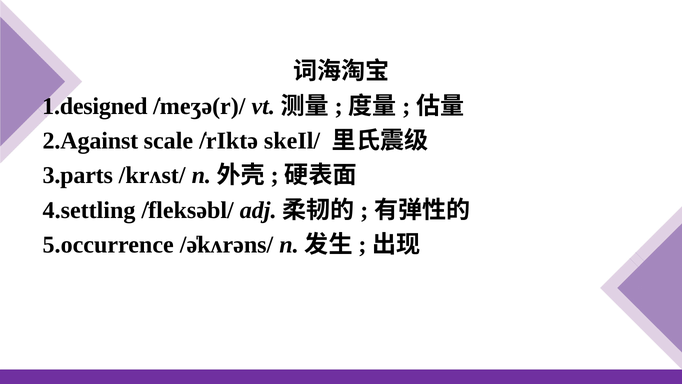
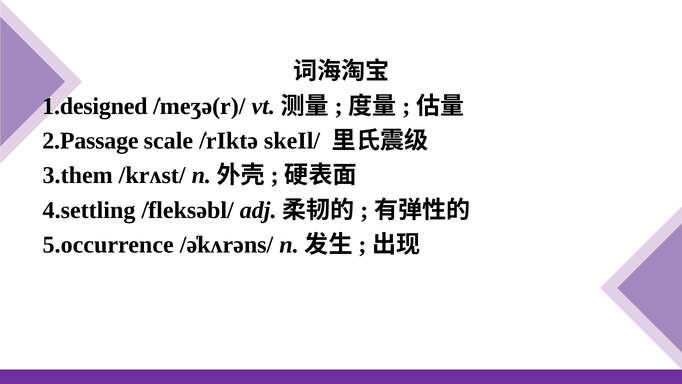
2.Against: 2.Against -> 2.Passage (90, 141)
3.parts: 3.parts -> 3.them (78, 175)
